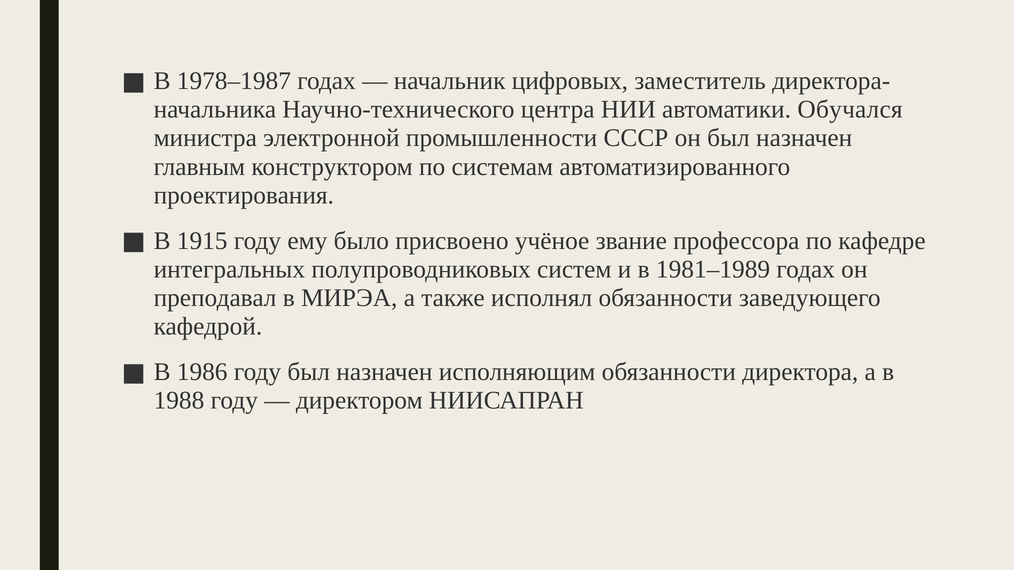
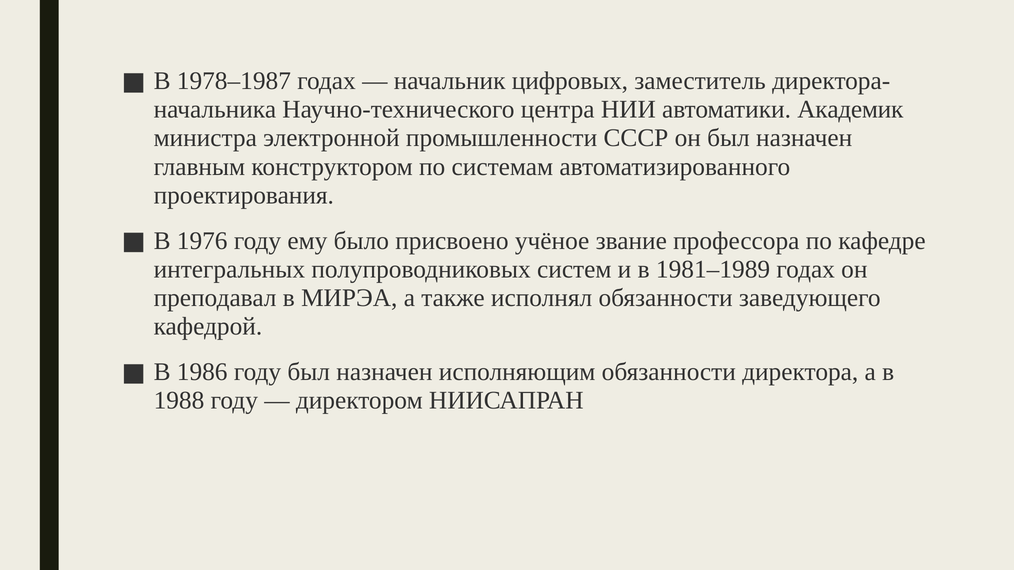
Обучался: Обучался -> Академик (850, 110)
1915: 1915 -> 1976 (202, 241)
